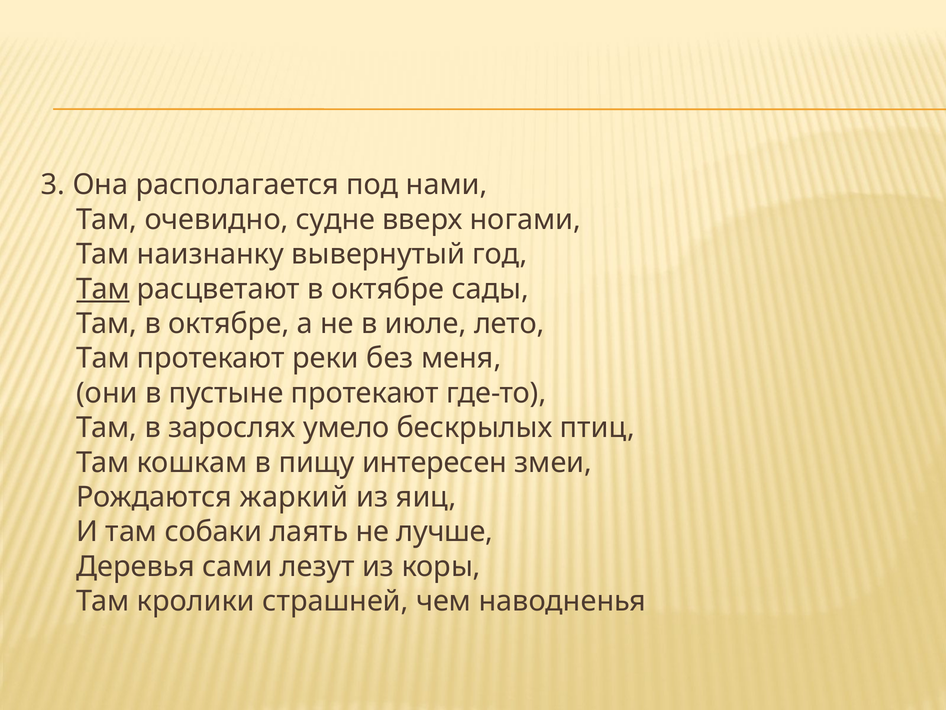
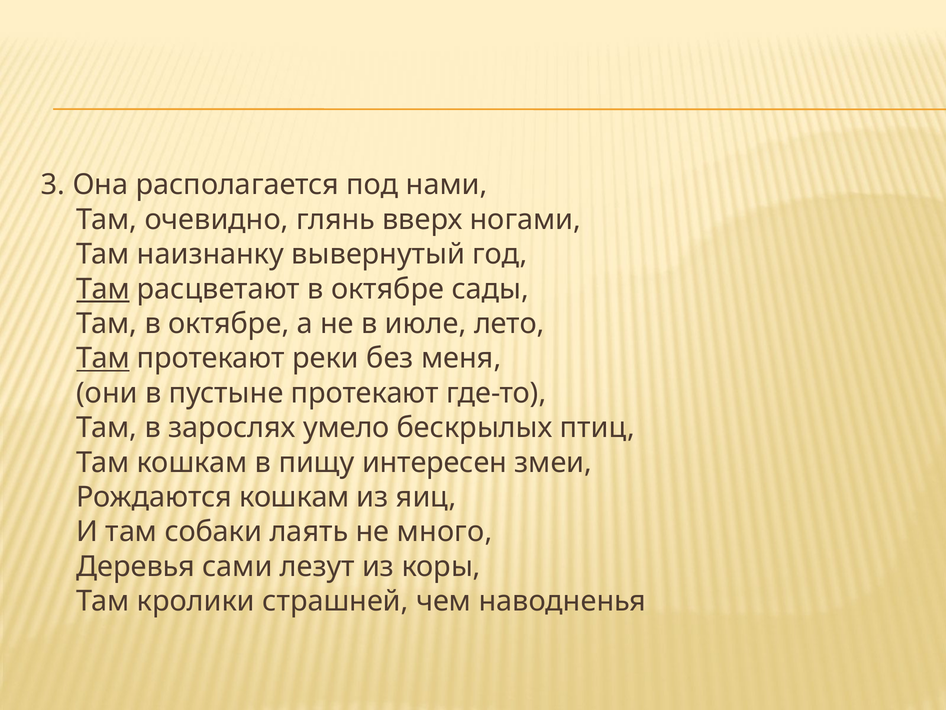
судне: судне -> глянь (335, 219)
Там underline: none -> present (103, 358)
Рождаются жаркий: жаркий -> кошкам (294, 497)
лучше: лучше -> много (445, 532)
